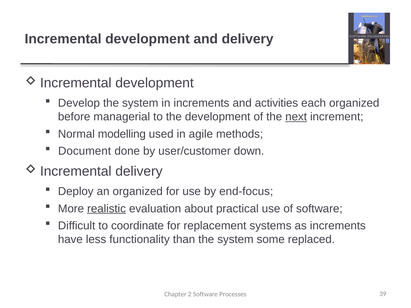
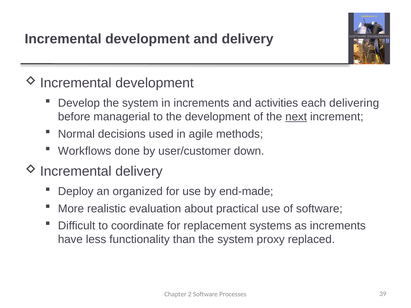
each organized: organized -> delivering (354, 103)
modelling: modelling -> decisions (122, 134)
Document: Document -> Workflows (85, 151)
end-focus: end-focus -> end-made (246, 192)
realistic underline: present -> none (107, 209)
some: some -> proxy (271, 240)
